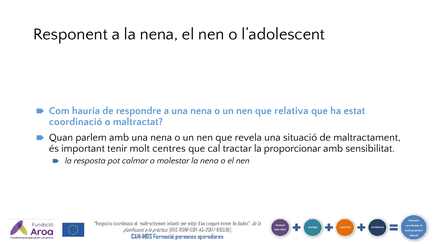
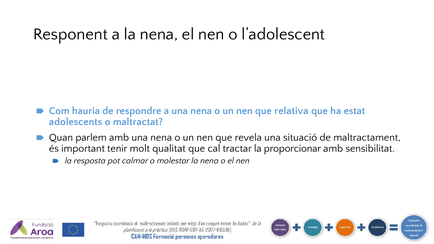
coordinació: coordinació -> adolescents (76, 122)
centres: centres -> qualitat (169, 149)
